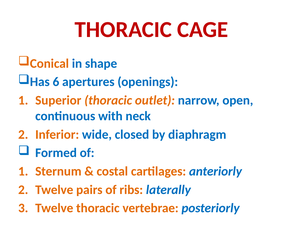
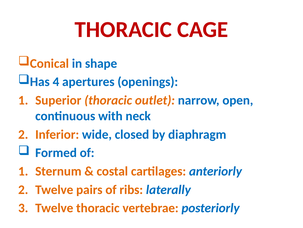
6: 6 -> 4 (56, 82)
